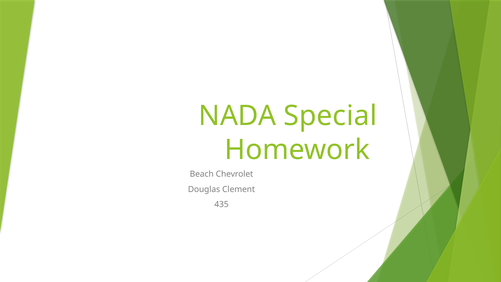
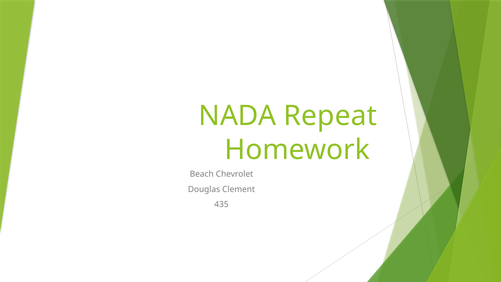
Special: Special -> Repeat (330, 116)
